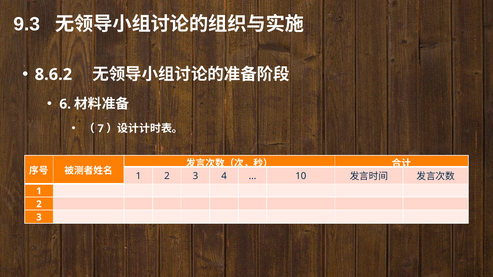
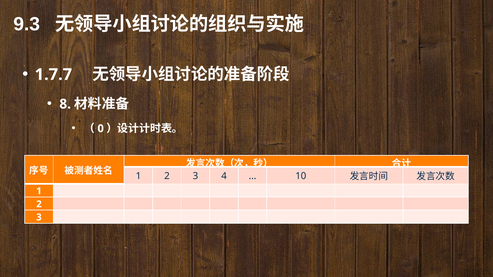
8.6.2: 8.6.2 -> 1.7.7 (53, 75)
6: 6 -> 8 (65, 104)
7: 7 -> 0 (101, 129)
